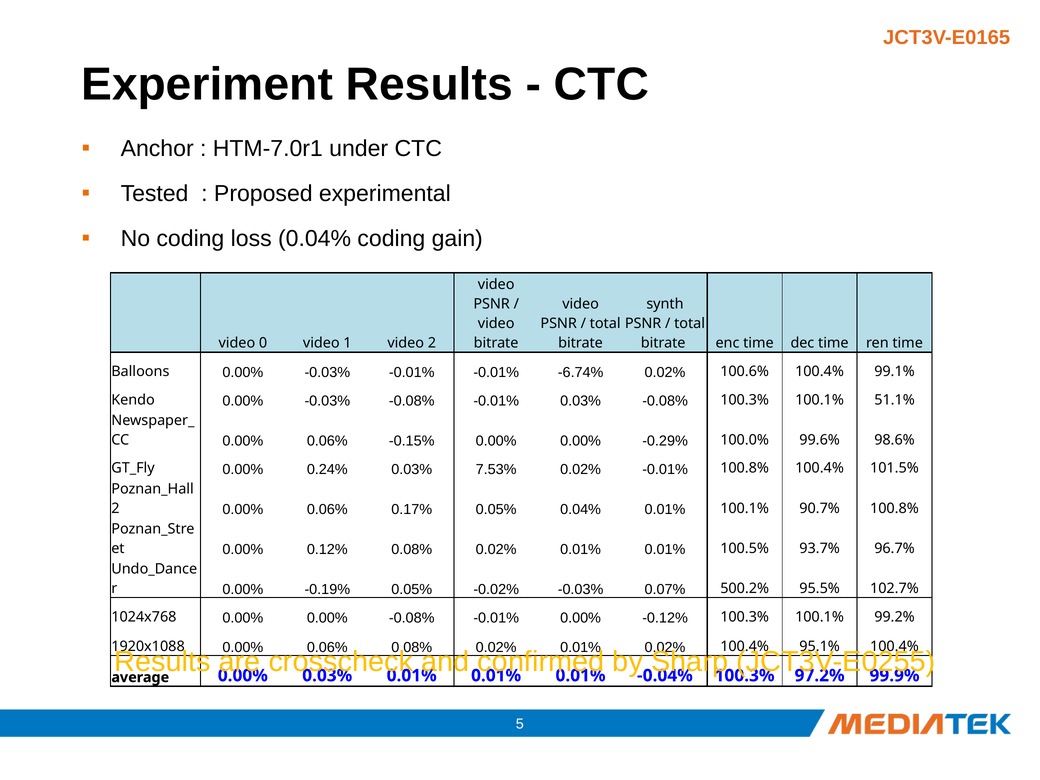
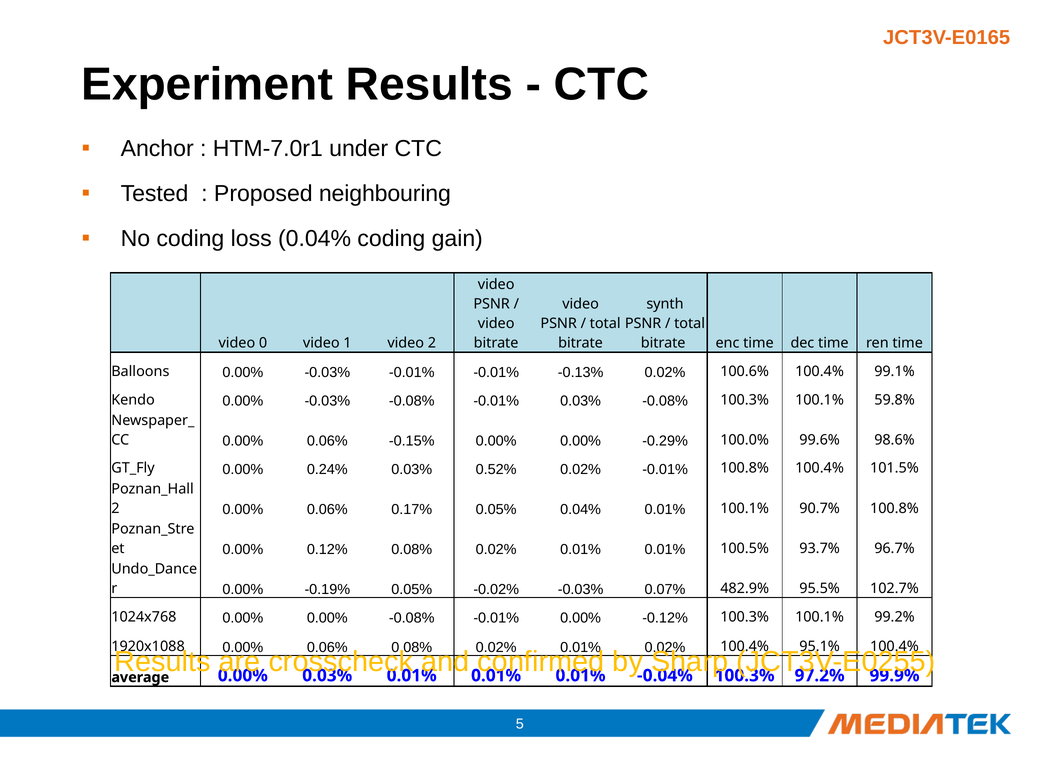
experimental: experimental -> neighbouring (385, 194)
-6.74%: -6.74% -> -0.13% (581, 373)
51.1%: 51.1% -> 59.8% (895, 400)
7.53%: 7.53% -> 0.52% (496, 469)
500.2%: 500.2% -> 482.9% (745, 589)
